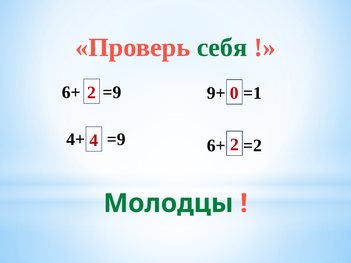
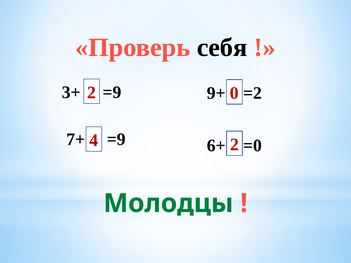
себя colour: green -> black (222, 48)
6+: 6+ -> 3+ (71, 93)
=1: =1 -> =2 (252, 93)
4+: 4+ -> 7+ (76, 140)
=2: =2 -> =0 (253, 146)
